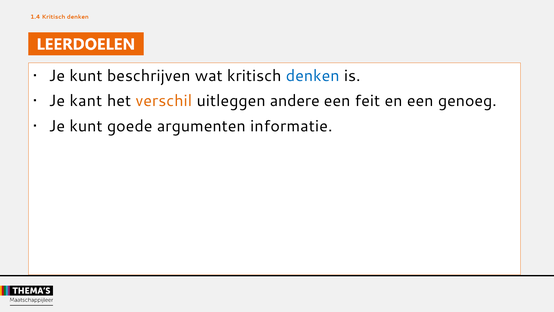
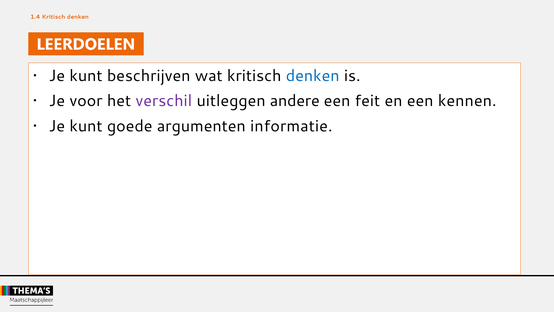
kant: kant -> voor (86, 101)
verschil colour: orange -> purple (164, 101)
genoeg: genoeg -> kennen (467, 101)
